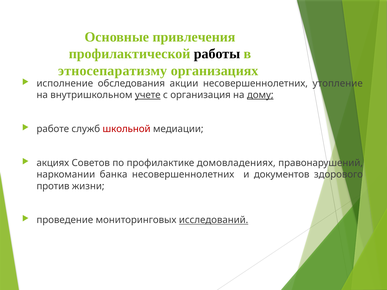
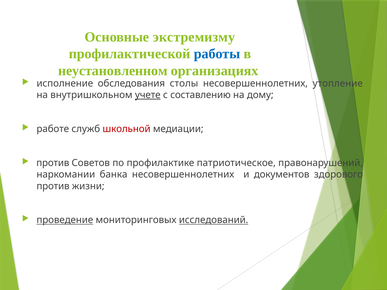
привлечения: привлечения -> экстремизму (194, 37)
работы colour: black -> blue (217, 54)
этносепаратизму: этносепаратизму -> неустановленном (113, 71)
акции: акции -> столы (184, 83)
организация: организация -> составлению (201, 95)
дому underline: present -> none (260, 95)
акциях: акциях -> против (53, 163)
домовладениях: домовладениях -> патриотическое (236, 163)
проведение underline: none -> present (65, 220)
